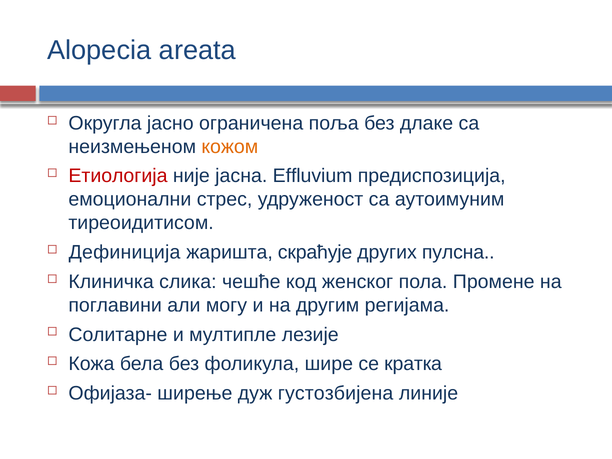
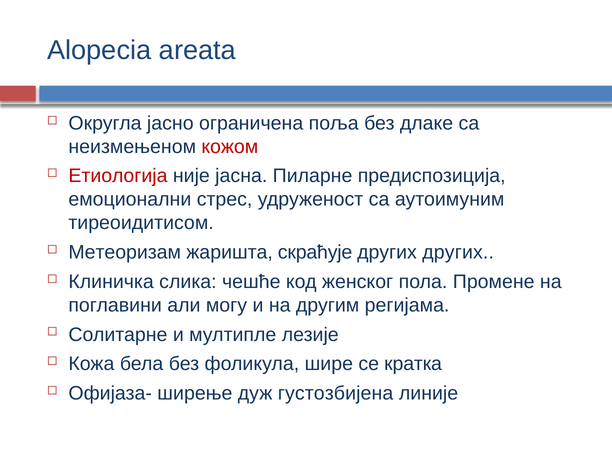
кожом colour: orange -> red (230, 147)
Effluvium: Effluvium -> Пиларне (313, 176)
Дефиниција: Дефиниција -> Метеоризам (125, 252)
других пулсна: пулсна -> других (458, 252)
